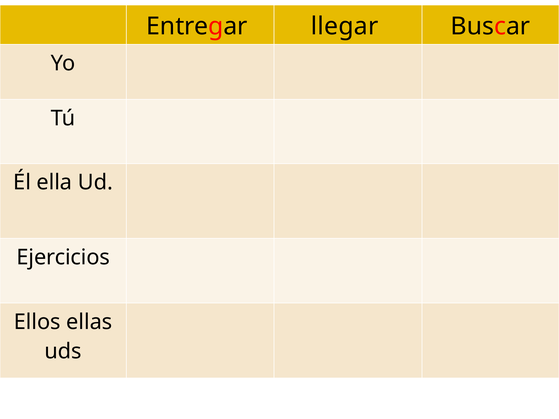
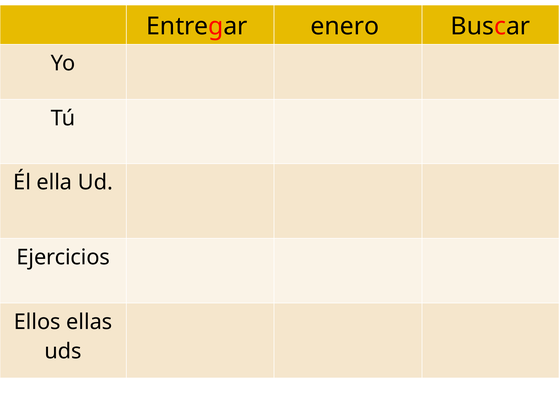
llegar: llegar -> enero (345, 26)
